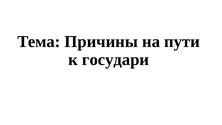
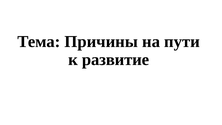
государи: государи -> развитие (116, 60)
